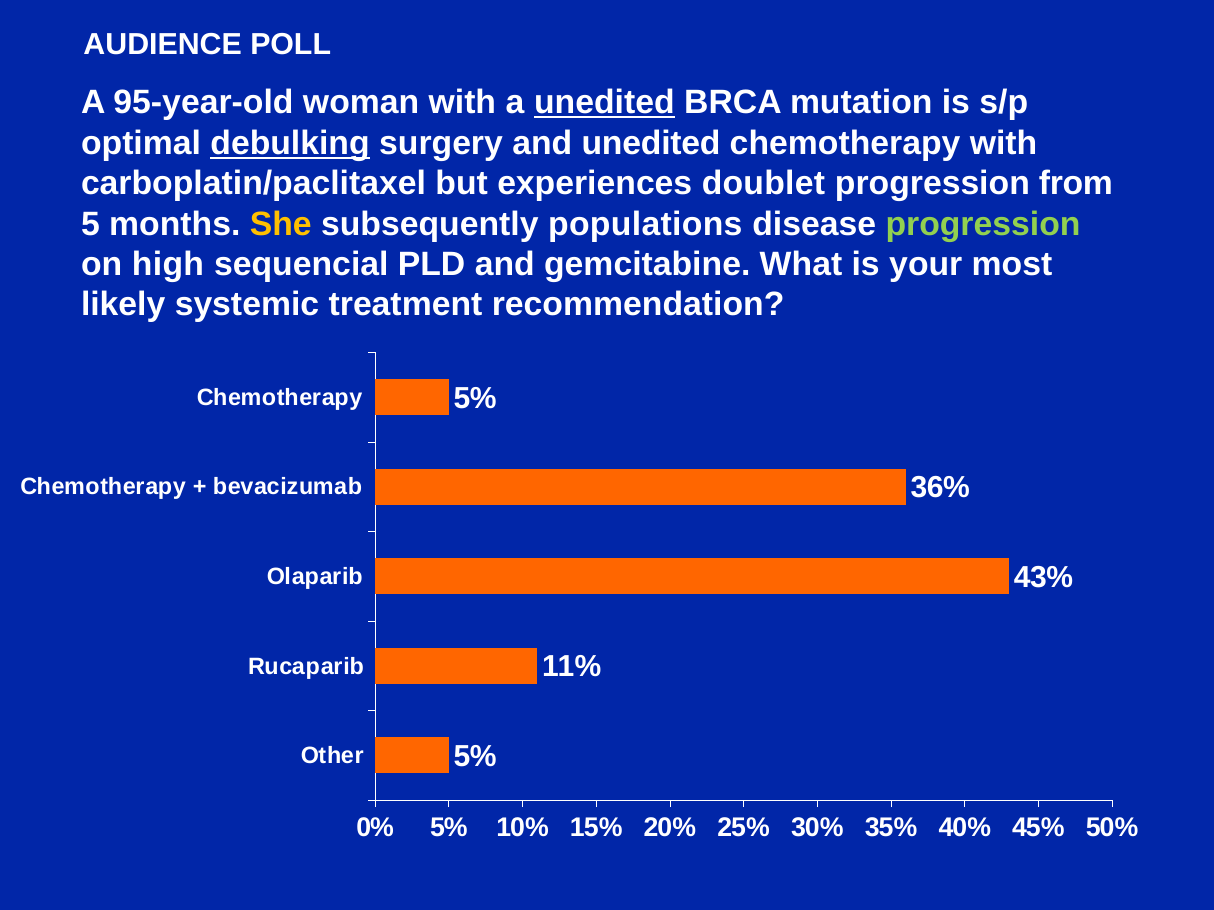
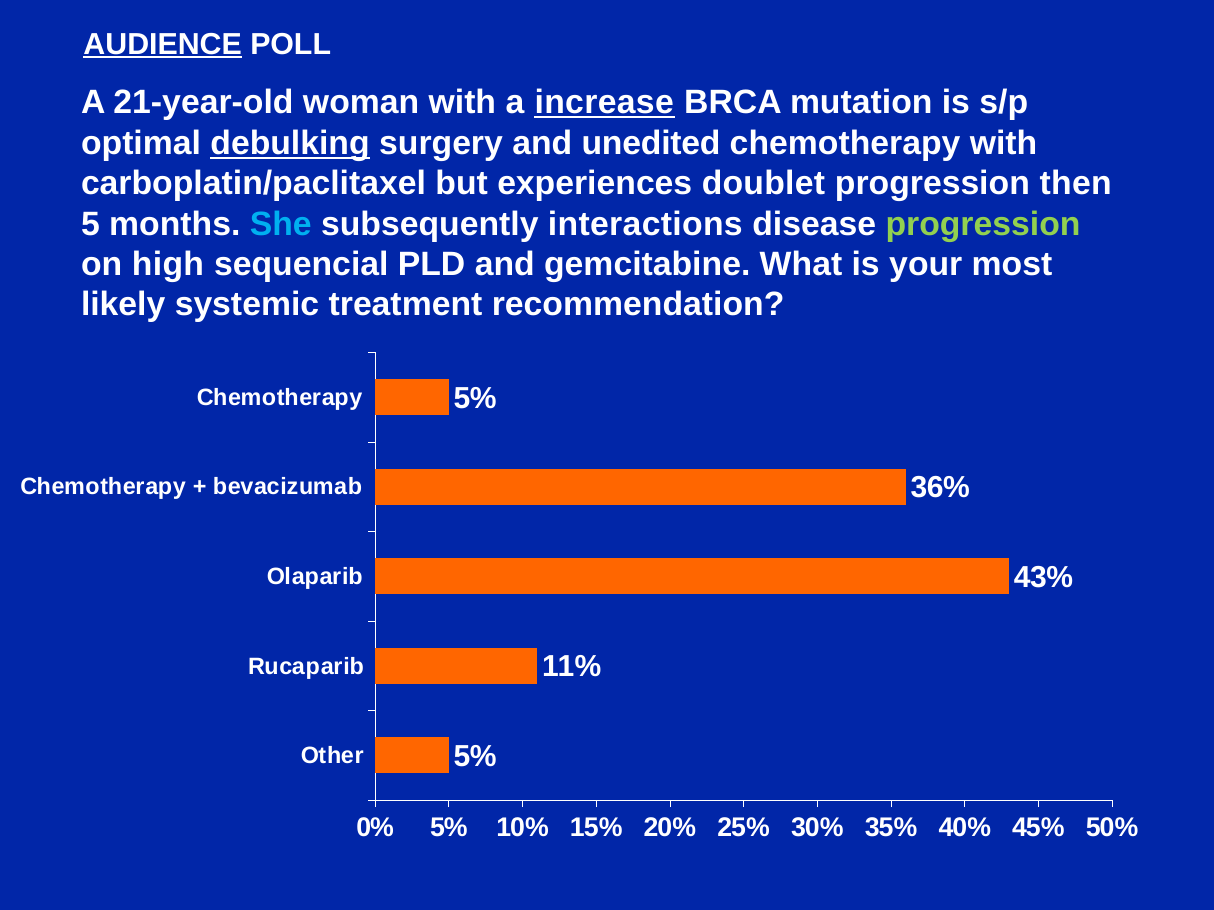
AUDIENCE underline: none -> present (163, 44)
95-year-old: 95-year-old -> 21-year-old (203, 103)
a unedited: unedited -> increase (604, 103)
from: from -> then (1076, 184)
She colour: yellow -> light blue (281, 224)
populations: populations -> interactions (645, 224)
